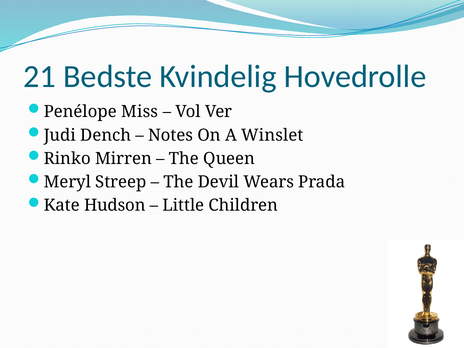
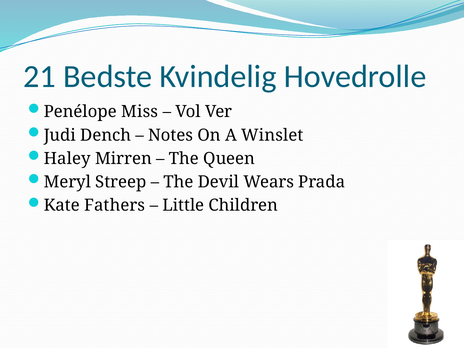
Rinko: Rinko -> Haley (67, 159)
Hudson: Hudson -> Fathers (115, 205)
